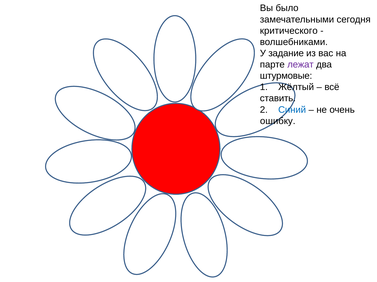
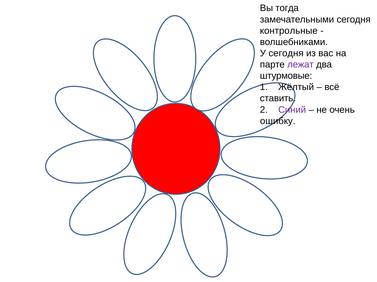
было: было -> тогда (287, 8)
критического: критического -> контрольные (289, 31)
У задание: задание -> сегодня (286, 53)
Синий colour: blue -> purple (292, 110)
